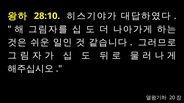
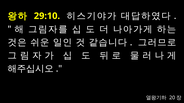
28:10: 28:10 -> 29:10 (47, 16)
